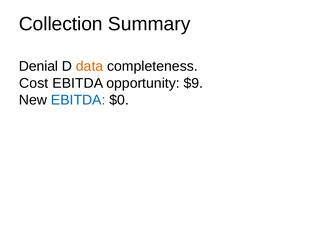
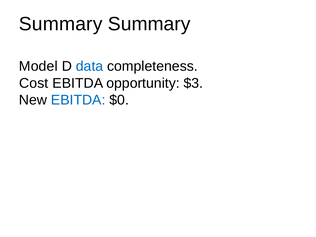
Collection: Collection -> Summary (61, 24)
Denial: Denial -> Model (38, 66)
data colour: orange -> blue (90, 66)
$9: $9 -> $3 (193, 83)
